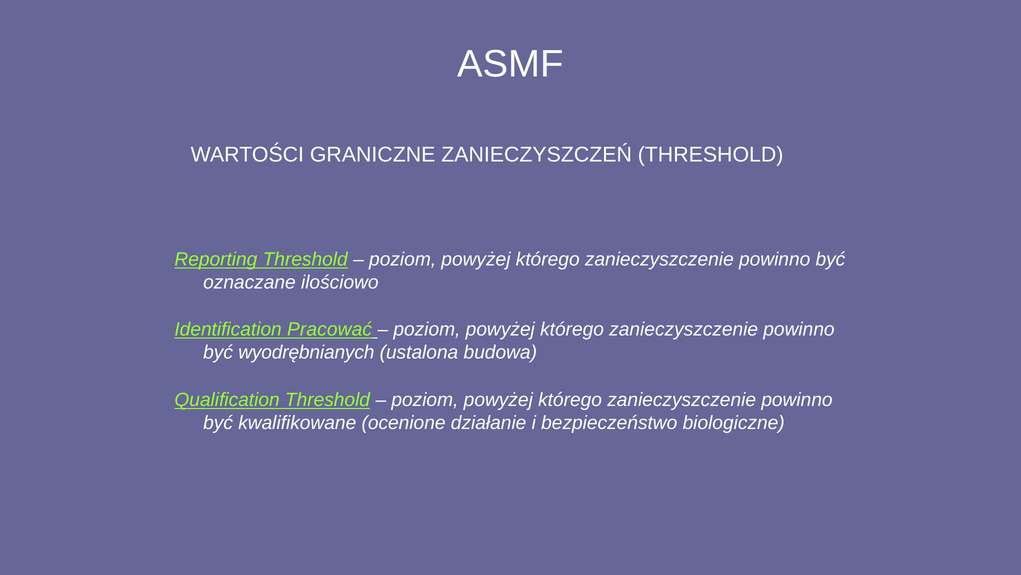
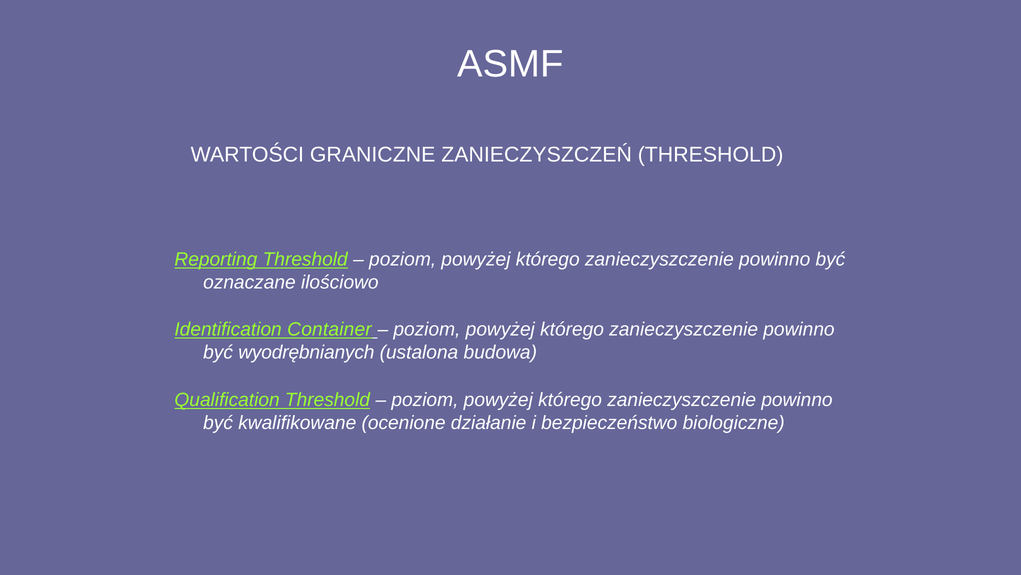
Pracować: Pracować -> Container (329, 329)
